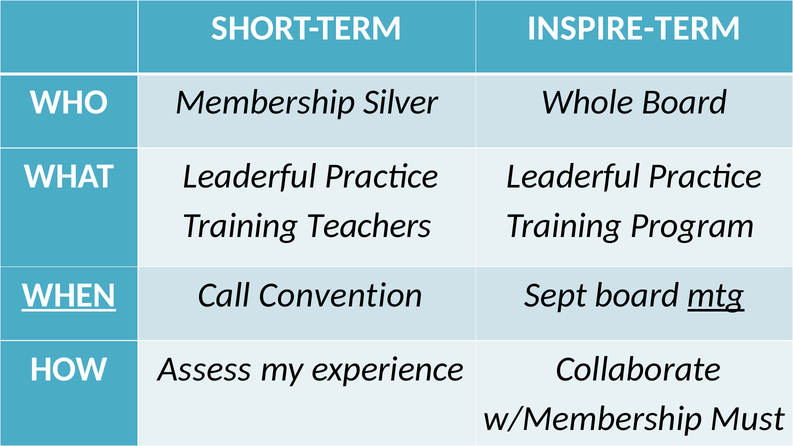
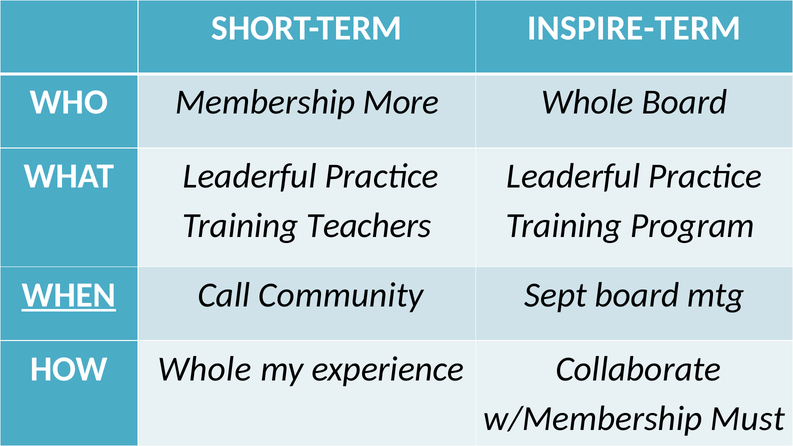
Silver: Silver -> More (401, 102)
Convention: Convention -> Community (341, 295)
mtg underline: present -> none (716, 295)
HOW Assess: Assess -> Whole (205, 369)
